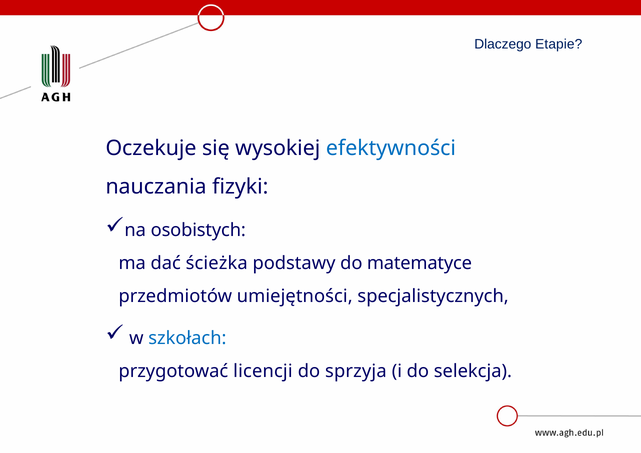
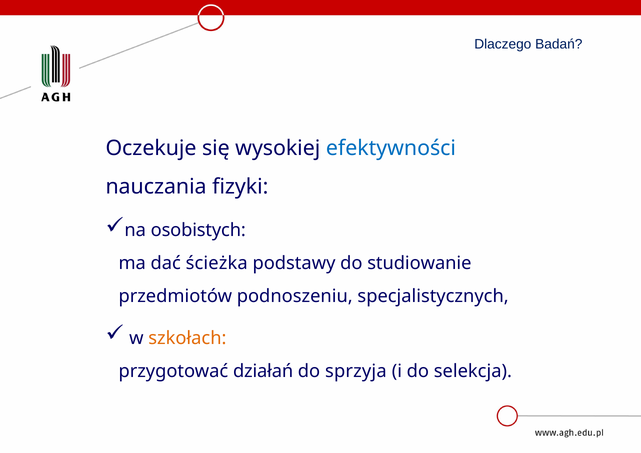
Etapie: Etapie -> Badań (559, 44)
matematyce: matematyce -> studiowanie (419, 264)
umiejętności: umiejętności -> podnoszeniu (295, 296)
szkołach colour: blue -> orange (187, 339)
licencji: licencji -> działań (263, 371)
